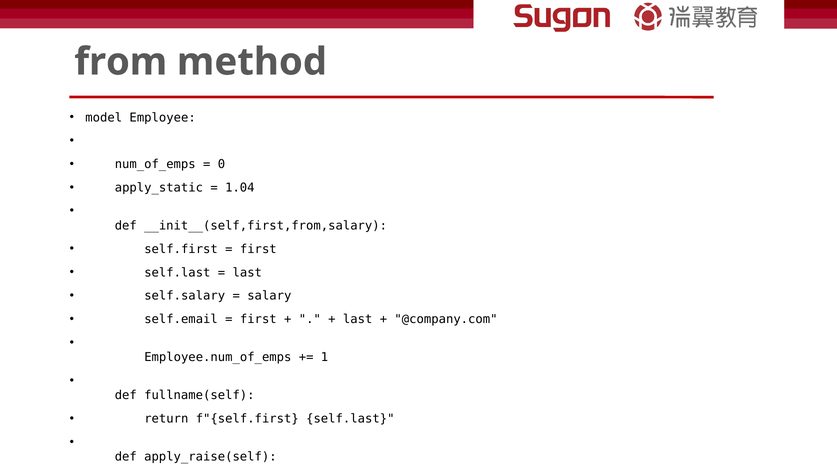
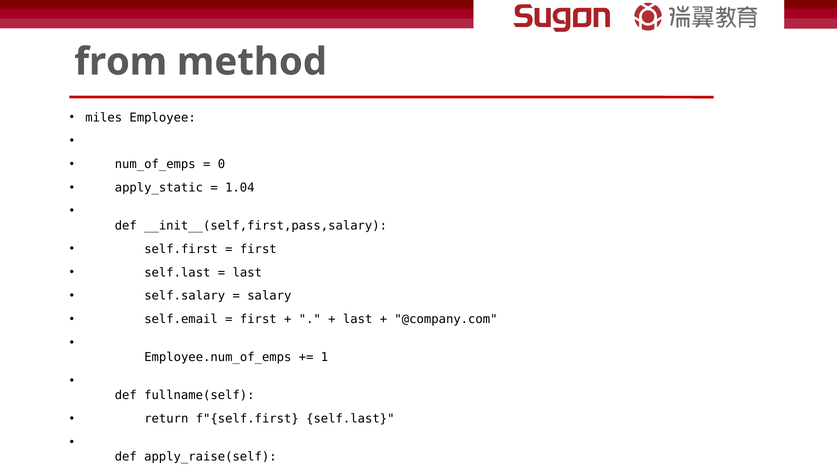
model: model -> miles (104, 117)
__init__(self,first,from,salary: __init__(self,first,from,salary -> __init__(self,first,pass,salary (266, 226)
